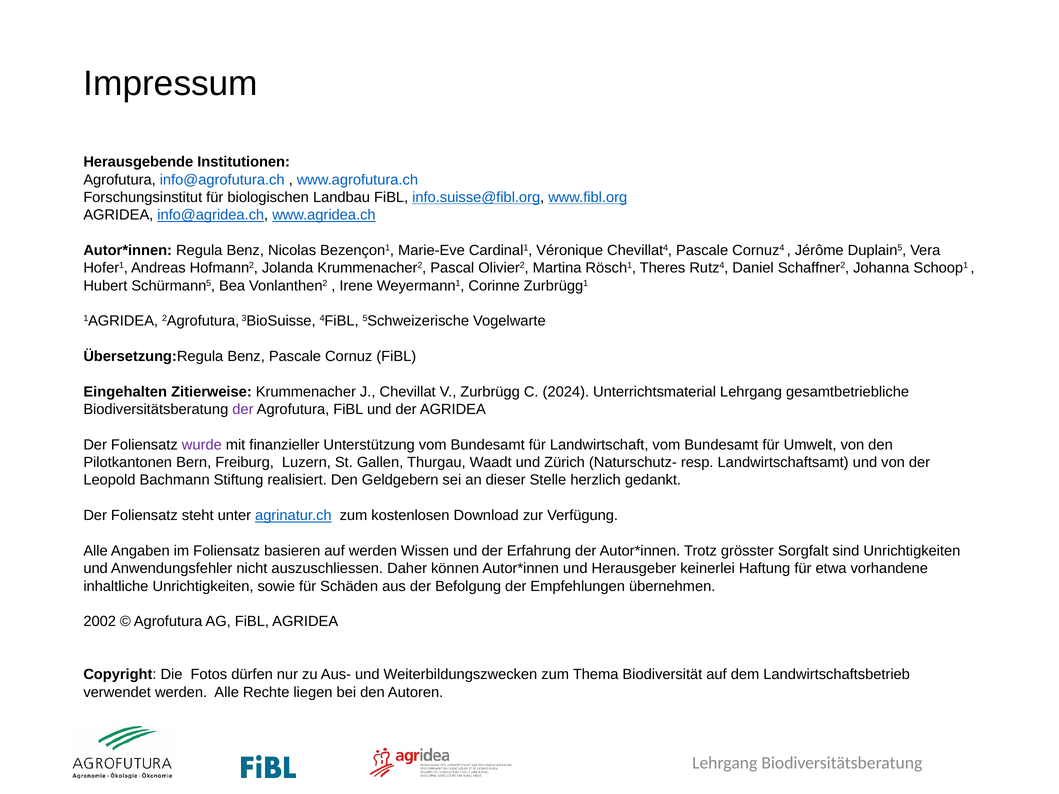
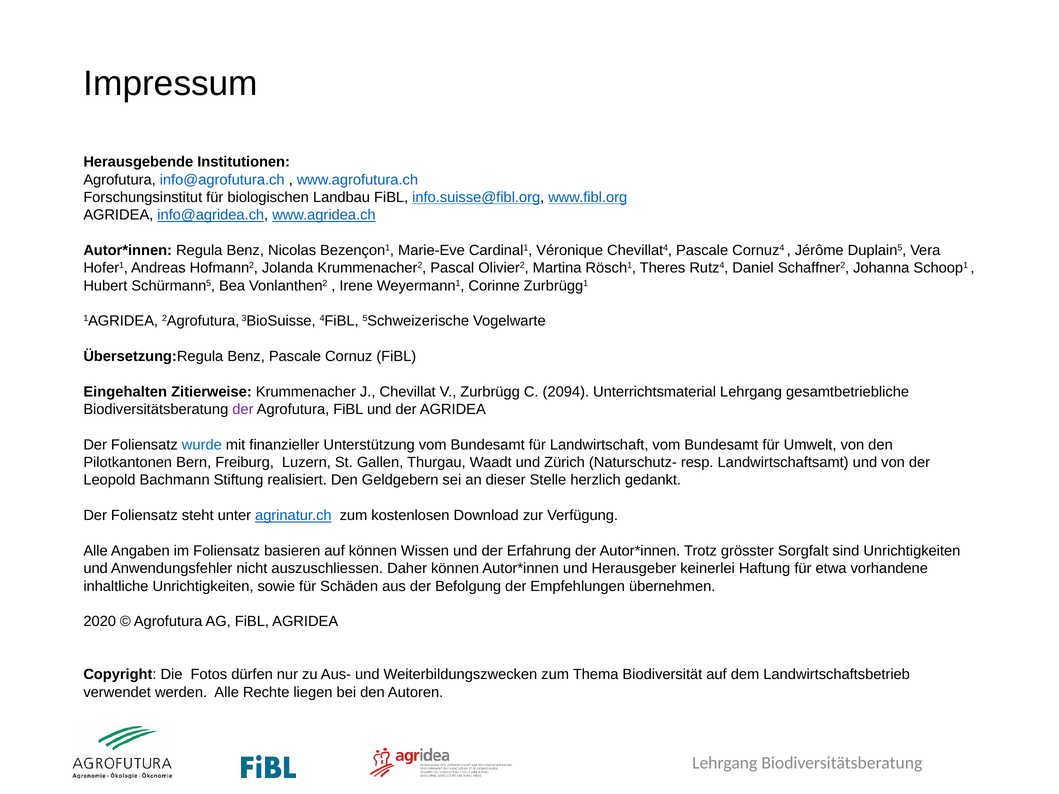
2024: 2024 -> 2094 (566, 392)
wurde colour: purple -> blue (202, 445)
auf werden: werden -> können (373, 551)
2002: 2002 -> 2020 (100, 622)
